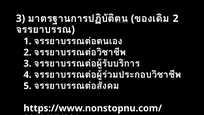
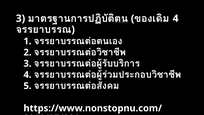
2: 2 -> 4 (176, 18)
